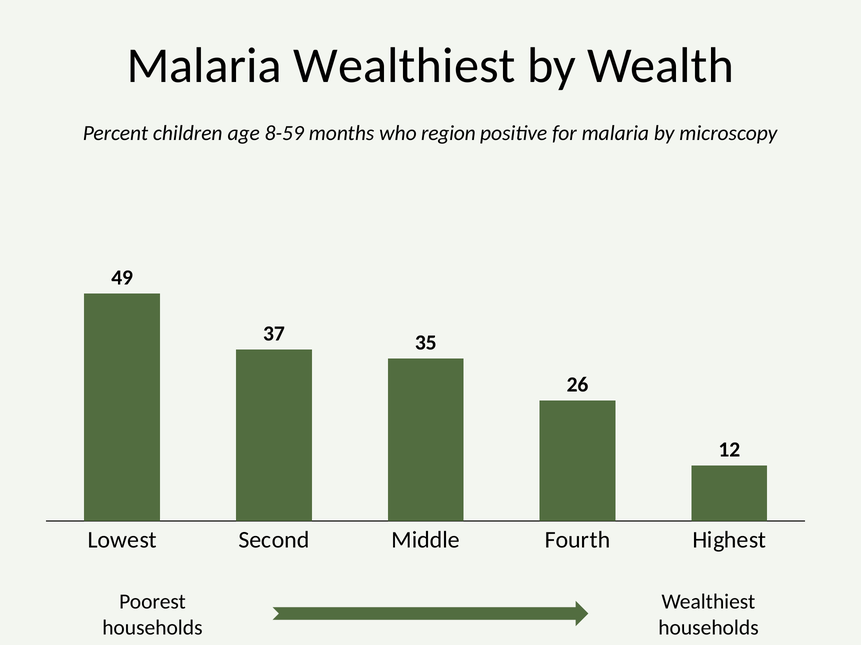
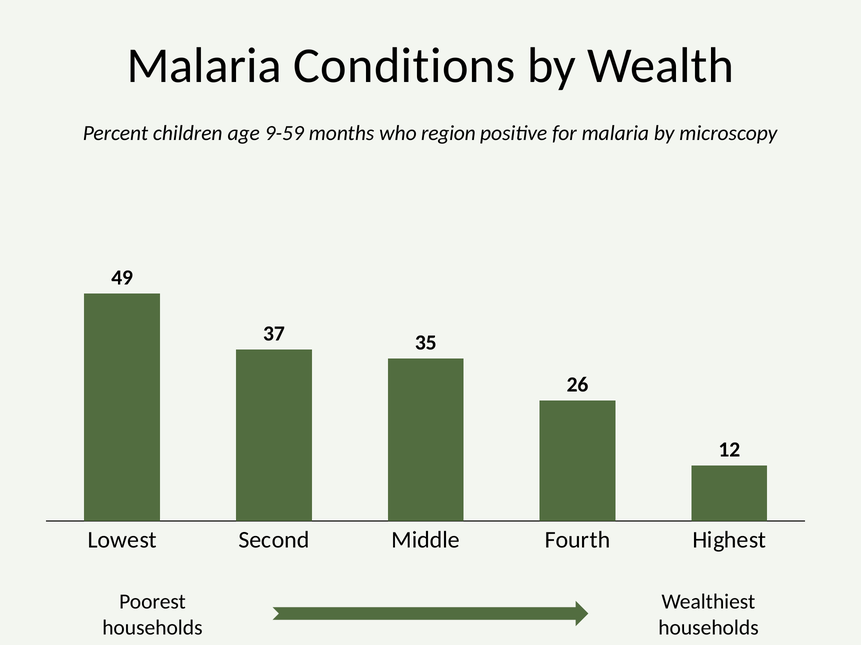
Malaria Wealthiest: Wealthiest -> Conditions (404, 66)
8-59: 8-59 -> 9-59 (284, 133)
